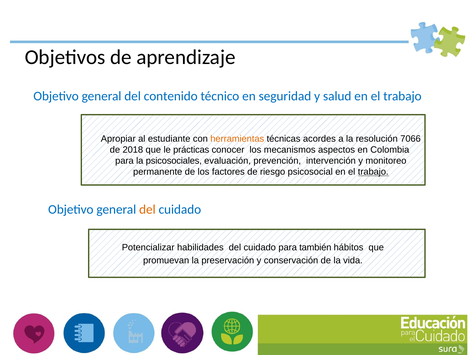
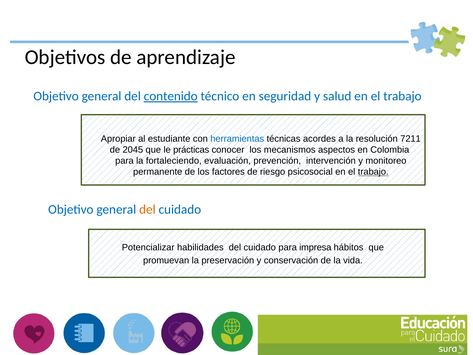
contenido underline: none -> present (171, 96)
herramientas colour: orange -> blue (237, 139)
7066: 7066 -> 7211 (411, 139)
2018: 2018 -> 2045 (133, 150)
psicosociales: psicosociales -> fortaleciendo (174, 161)
también: también -> impresa (315, 247)
